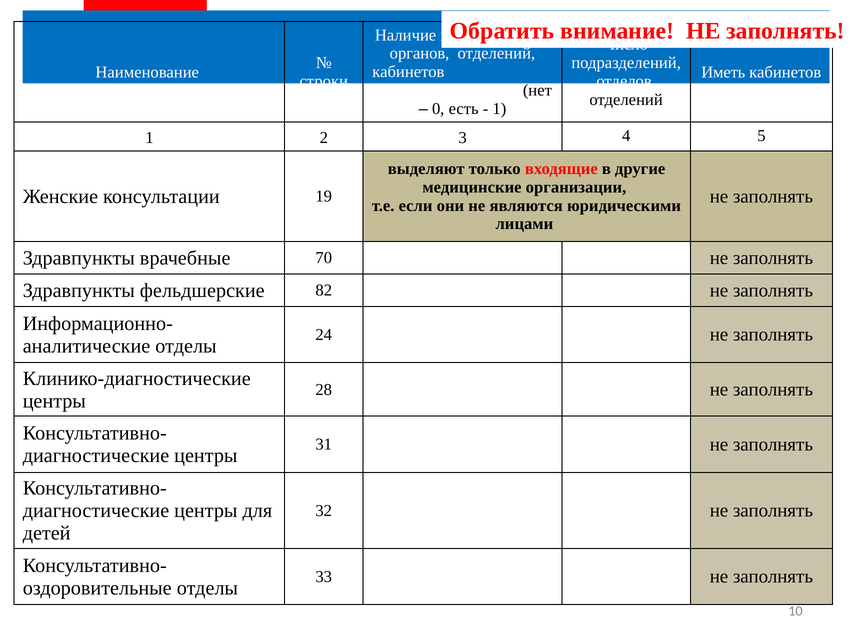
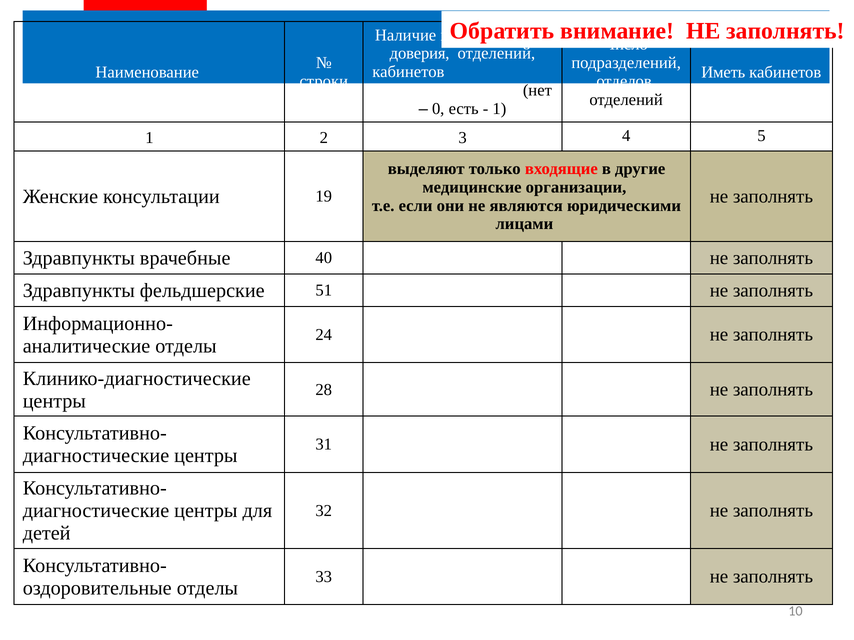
органов: органов -> доверия (420, 54)
70: 70 -> 40 (324, 258)
82: 82 -> 51 (324, 291)
